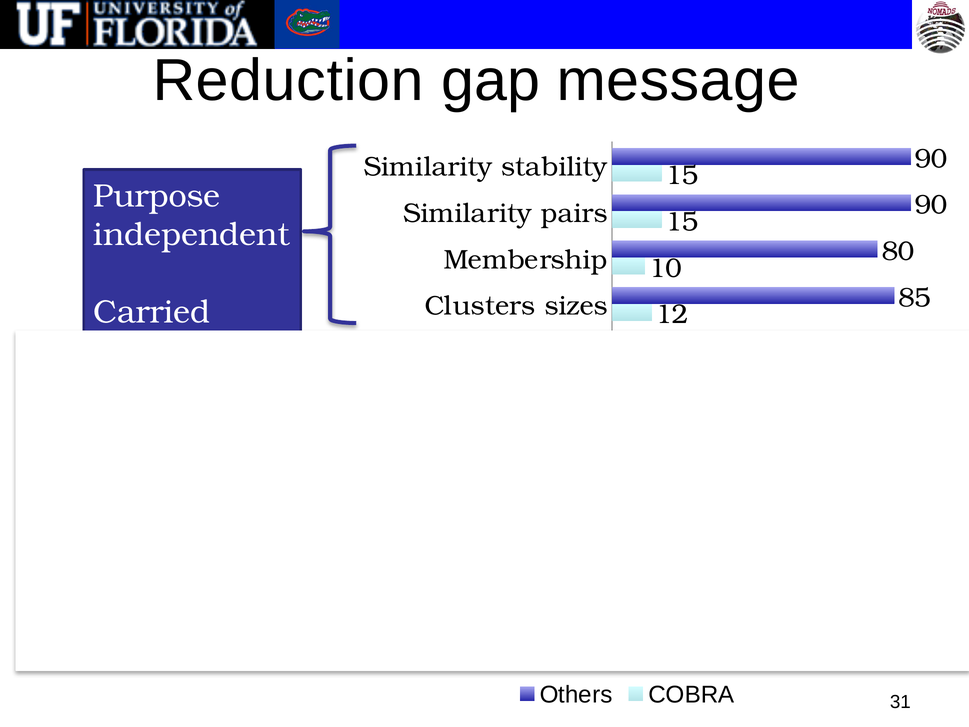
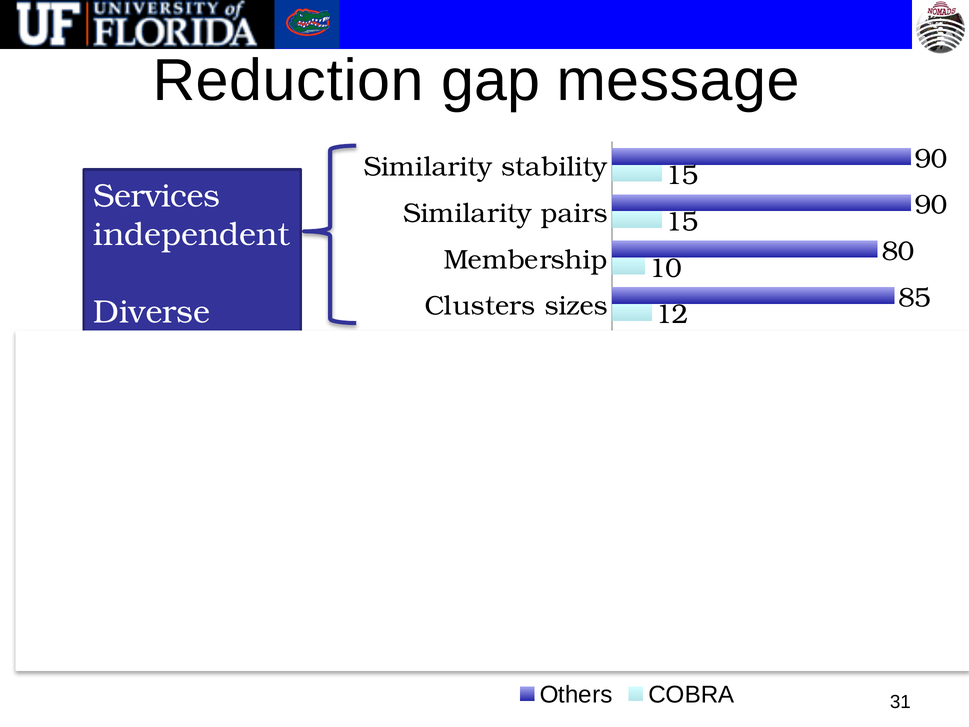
Purpose: Purpose -> Services (157, 196)
Carried: Carried -> Diverse (152, 312)
